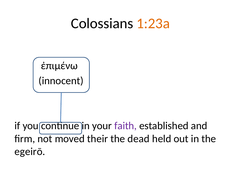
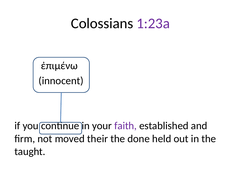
1:23a colour: orange -> purple (153, 23)
dead: dead -> done (139, 138)
egeirō: egeirō -> taught (30, 151)
